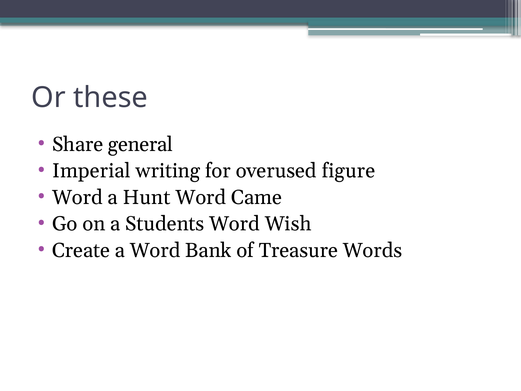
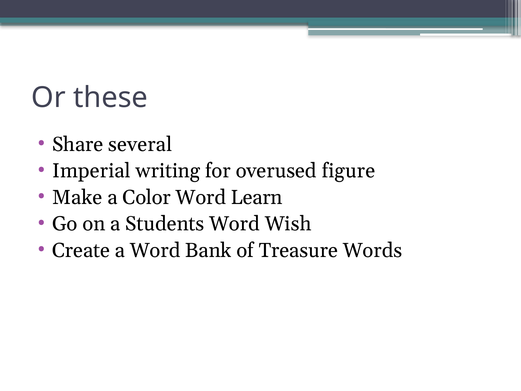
general: general -> several (140, 144)
Word: Word -> Make (77, 197)
Hunt: Hunt -> Color (147, 197)
Came: Came -> Learn (257, 197)
